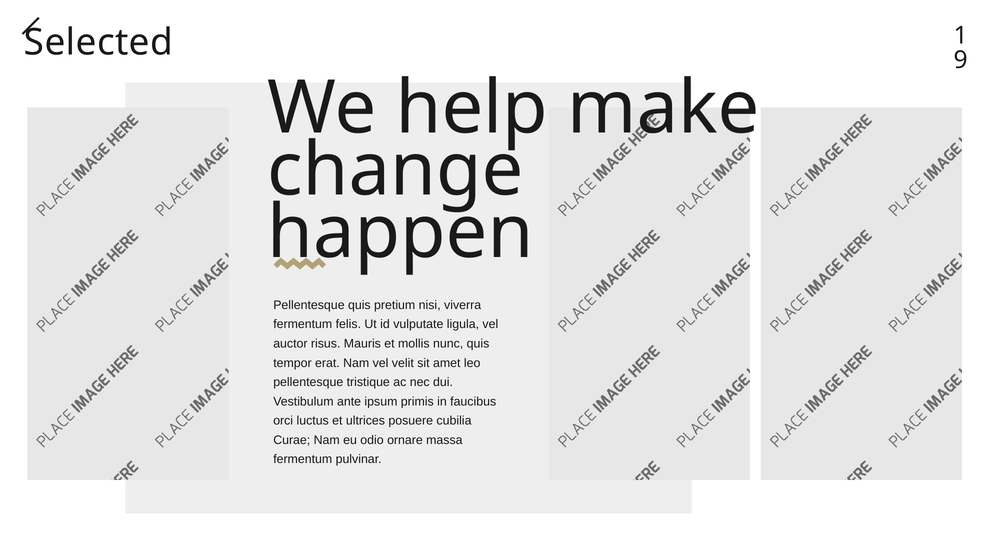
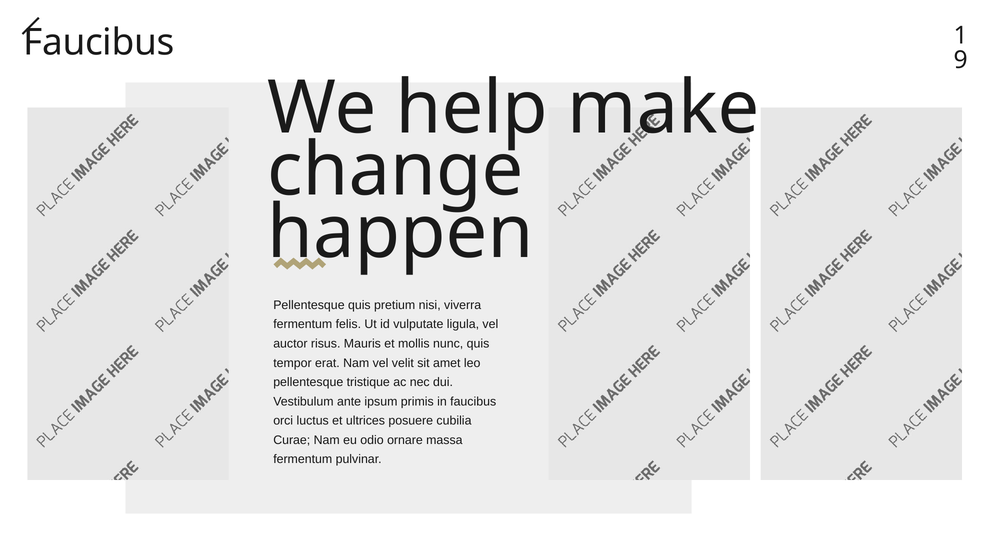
Selected: Selected -> Faucibus (99, 42)
